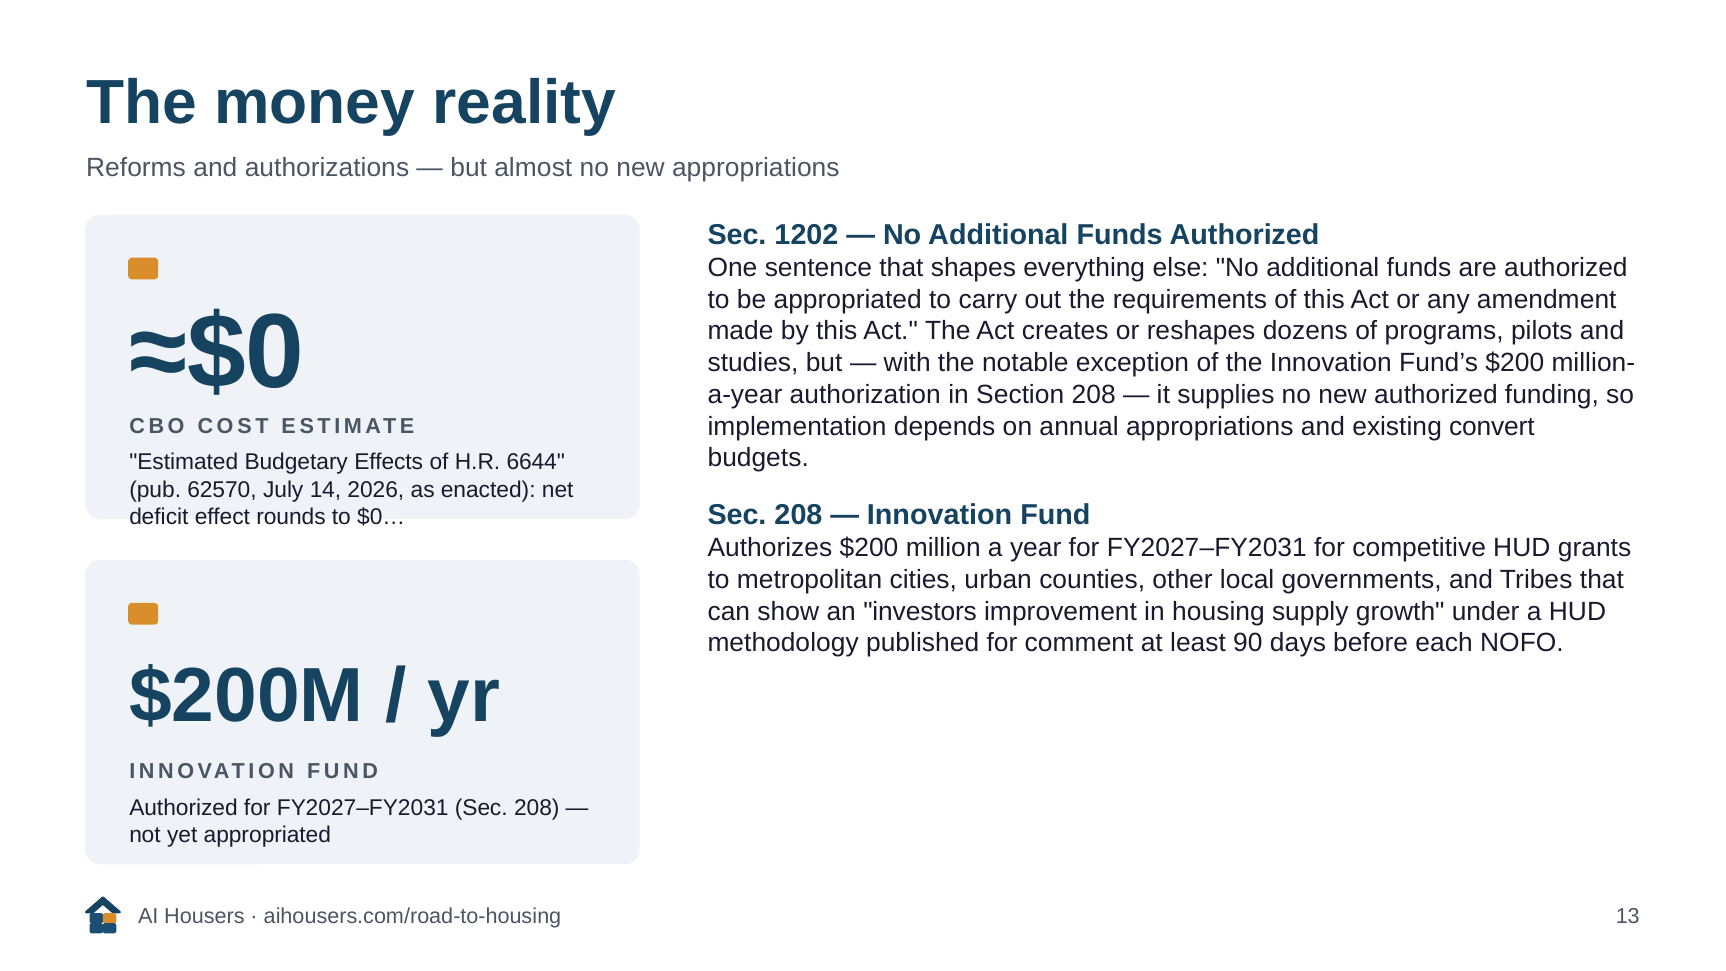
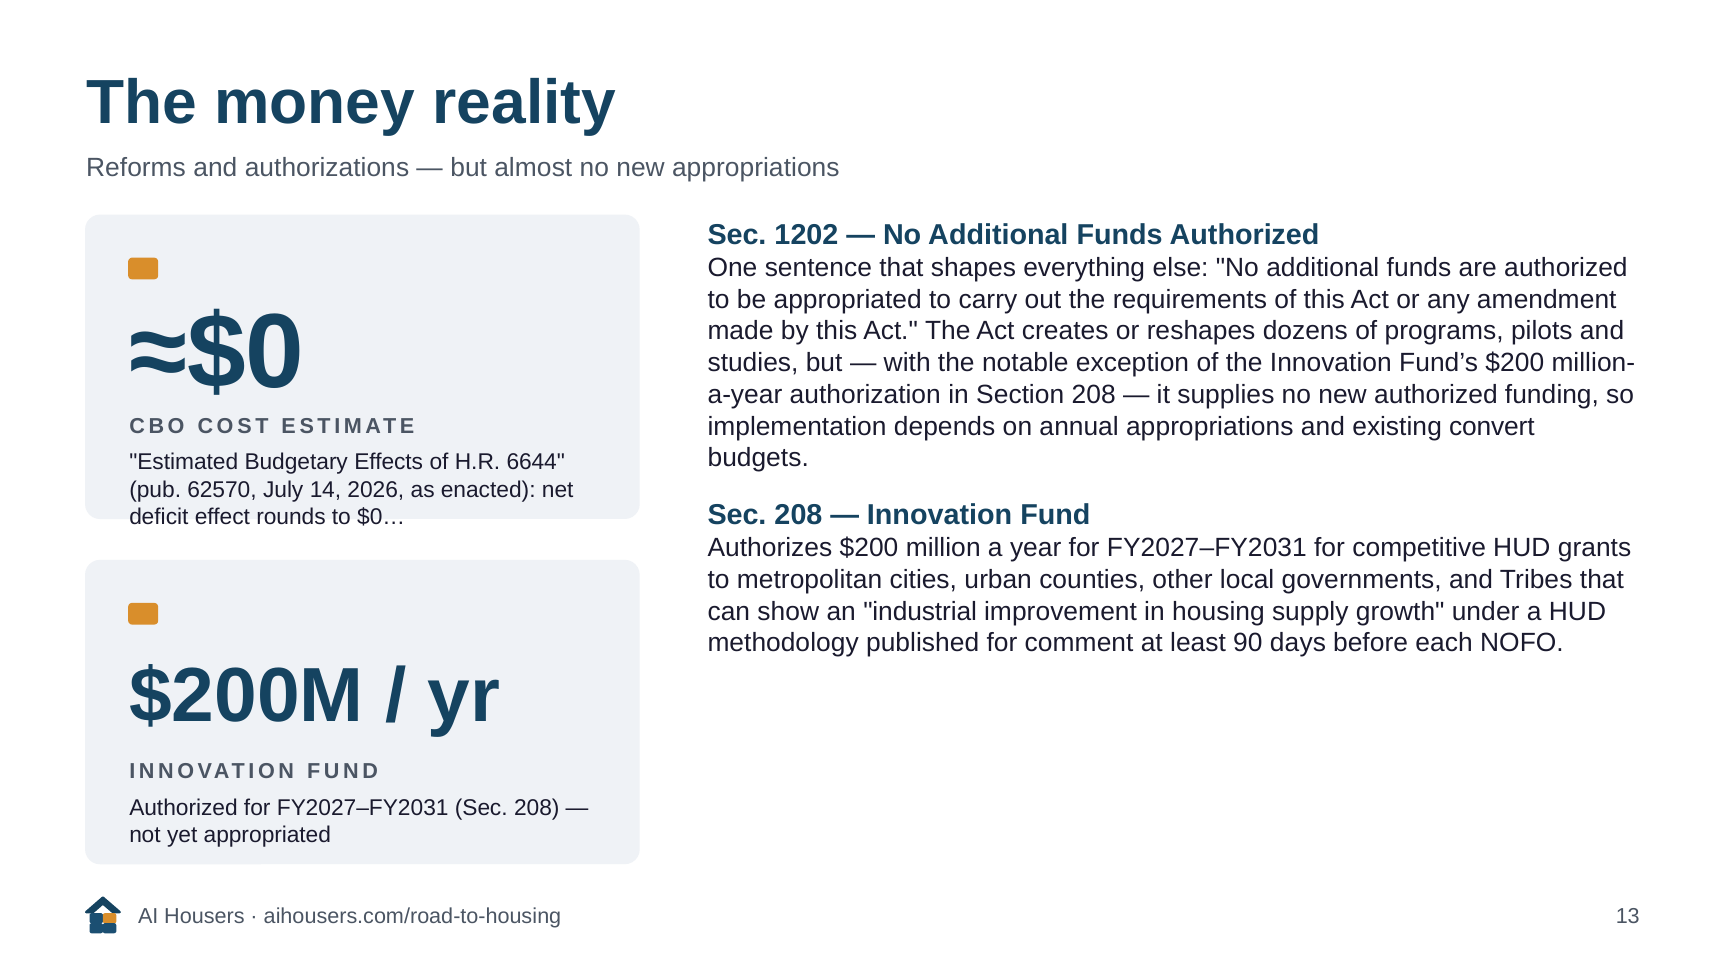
investors: investors -> industrial (920, 611)
